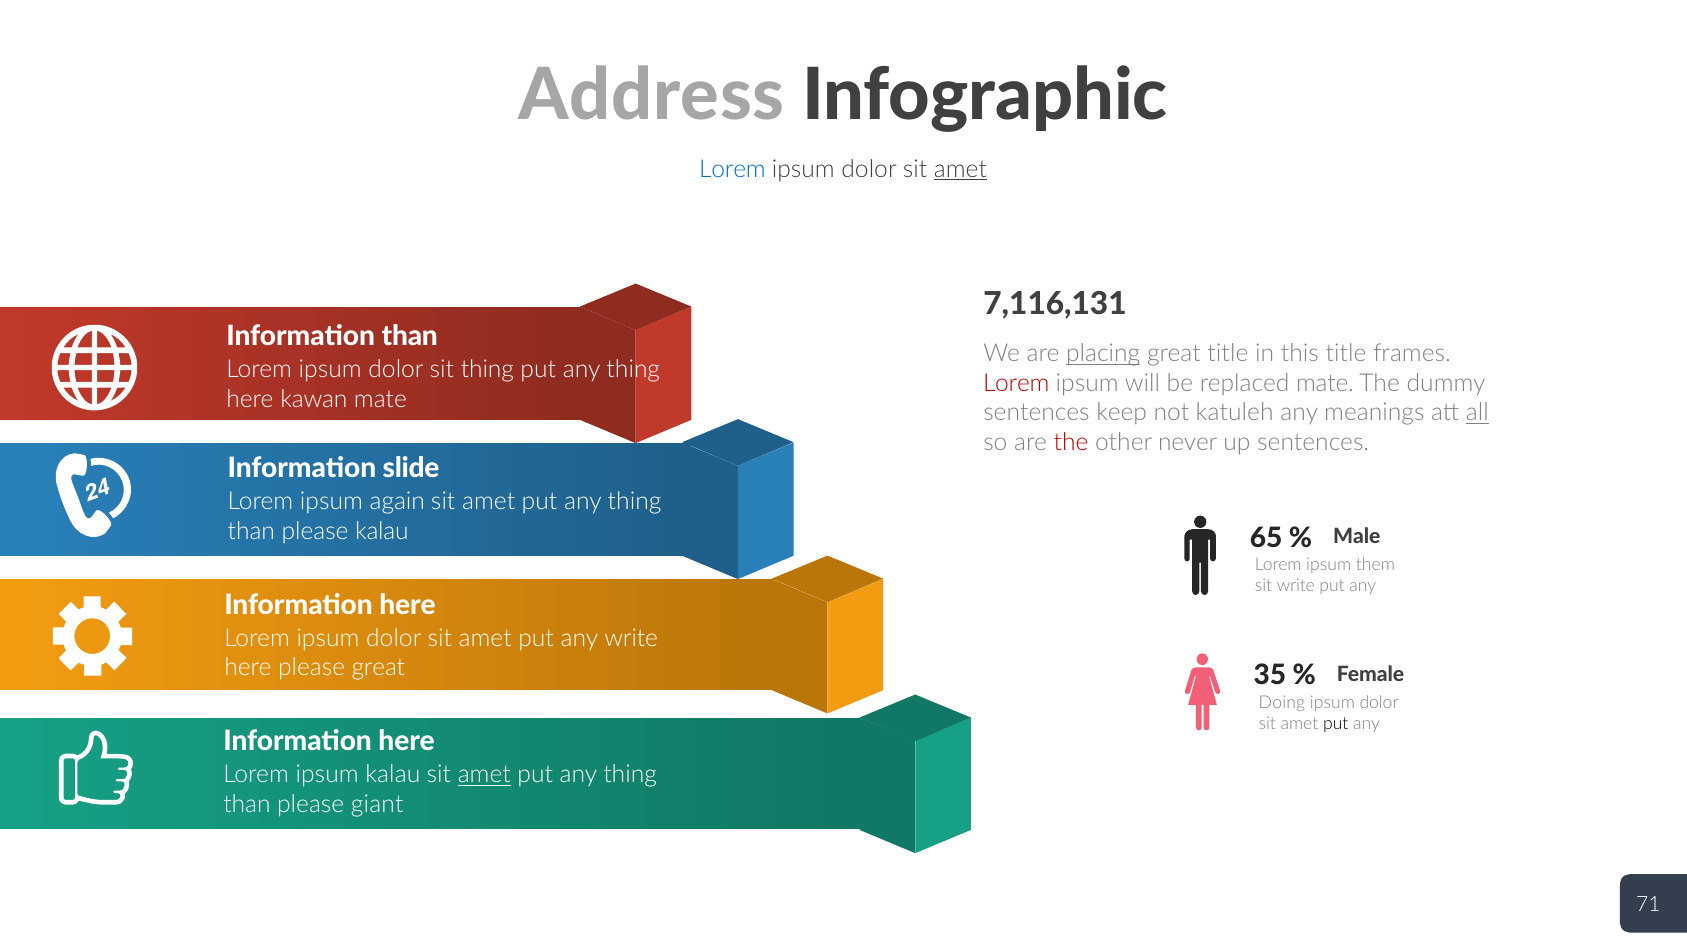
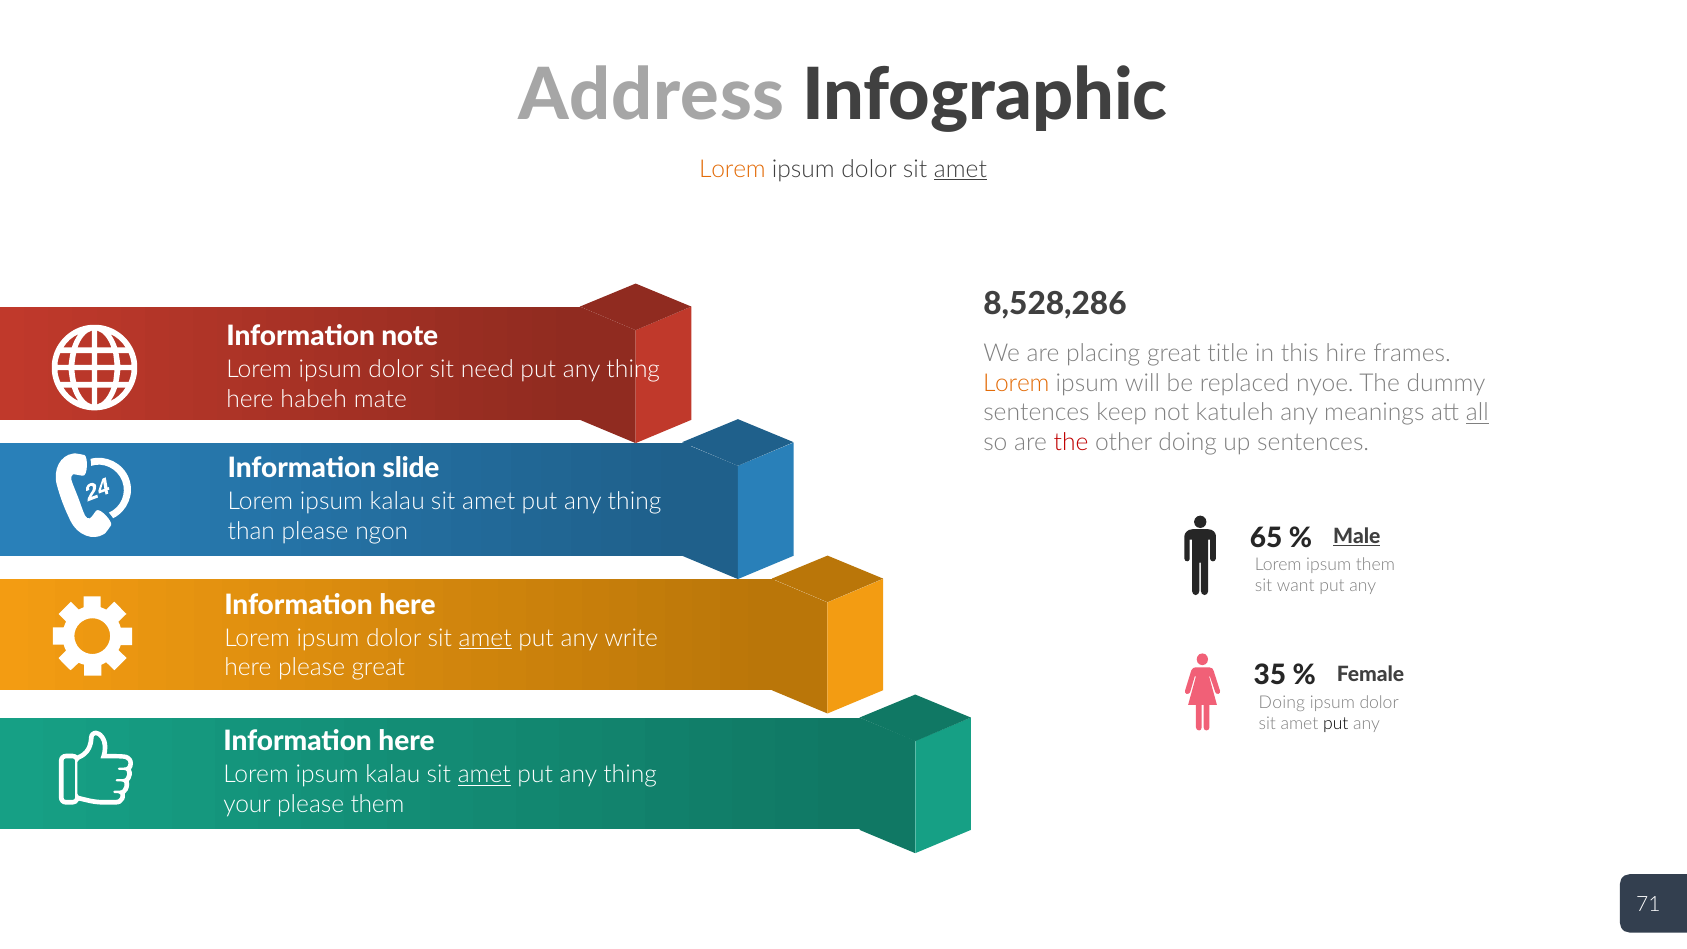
Lorem colour: blue -> orange (732, 169)
7,116,131: 7,116,131 -> 8,528,286 (1055, 304)
Information than: than -> note (410, 337)
placing underline: present -> none (1103, 354)
this title: title -> hire (1346, 354)
sit thing: thing -> need (487, 370)
Lorem colour: red -> orange (1016, 383)
replaced mate: mate -> nyoe (1325, 383)
kawan: kawan -> habeh (314, 399)
other never: never -> doing (1188, 442)
again: again -> kalau (397, 502)
please kalau: kalau -> ngon (382, 531)
Male underline: none -> present (1357, 536)
sit write: write -> want (1296, 586)
amet underline: none -> present (485, 638)
than: than -> your (247, 804)
please giant: giant -> them (377, 804)
